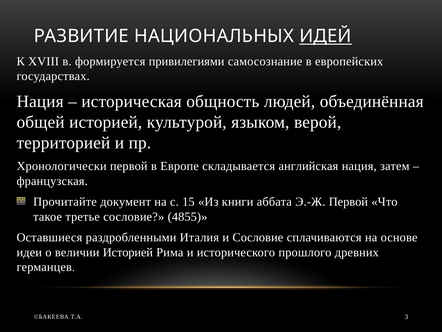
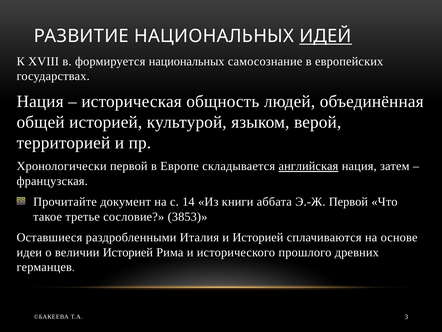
формируется привилегиями: привилегиями -> национальных (187, 61)
английская underline: none -> present (308, 166)
15: 15 -> 14 (188, 202)
4855: 4855 -> 3853 (188, 216)
и Сословие: Сословие -> Историей (258, 237)
